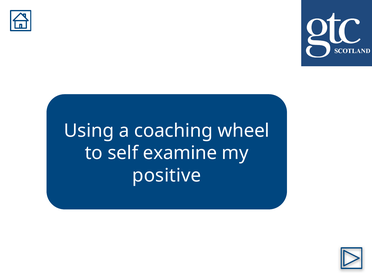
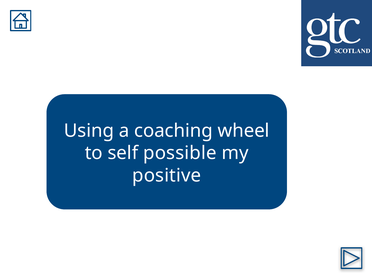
examine: examine -> possible (180, 153)
